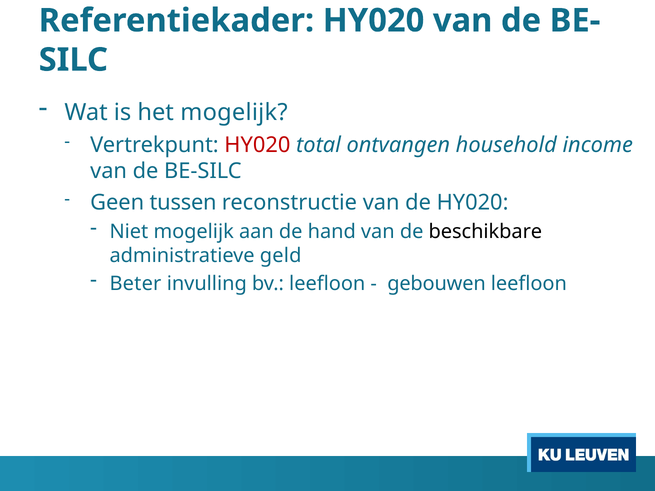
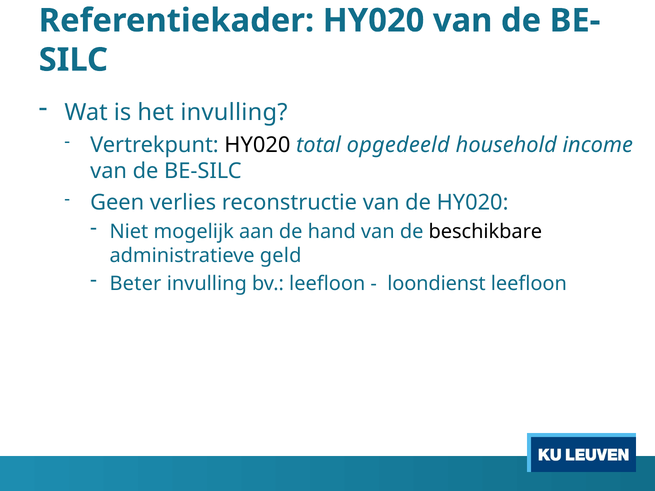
het mogelijk: mogelijk -> invulling (234, 113)
HY020 colour: red -> black (257, 145)
ontvangen: ontvangen -> opgedeeld (398, 145)
tussen: tussen -> verlies (183, 203)
gebouwen: gebouwen -> loondienst (436, 284)
